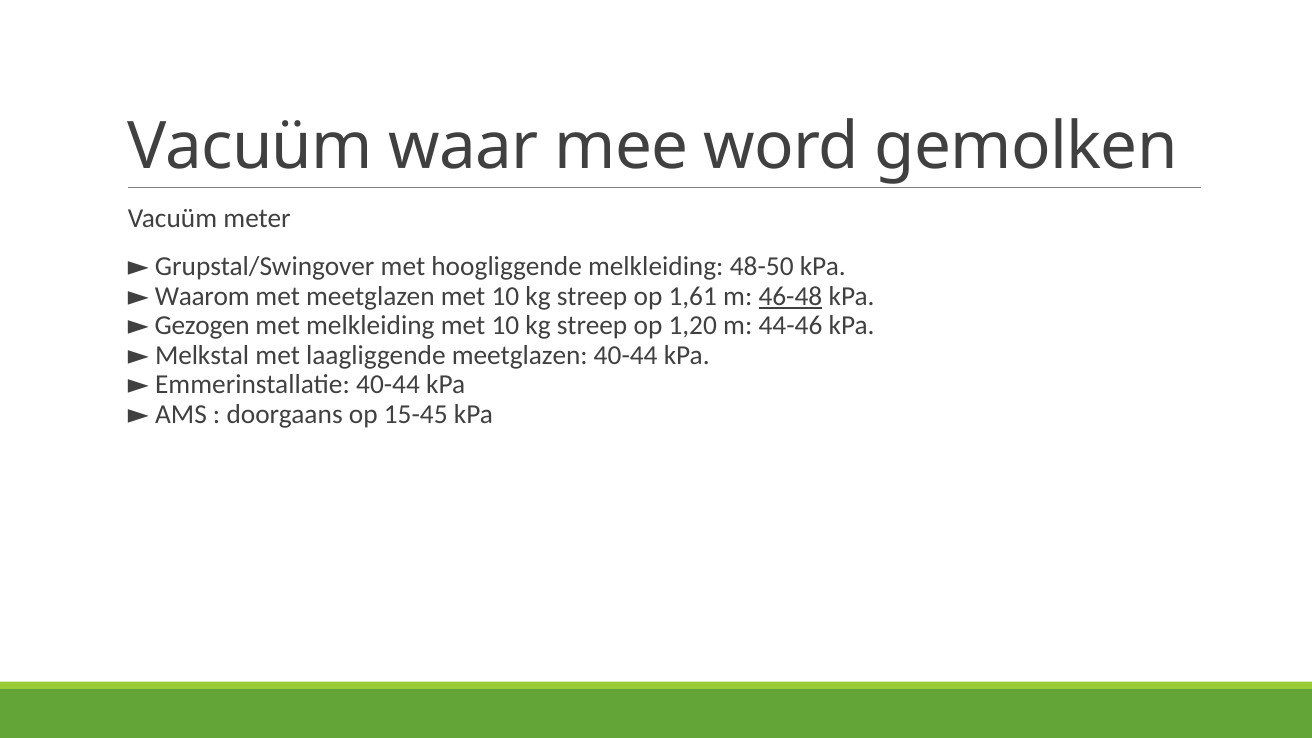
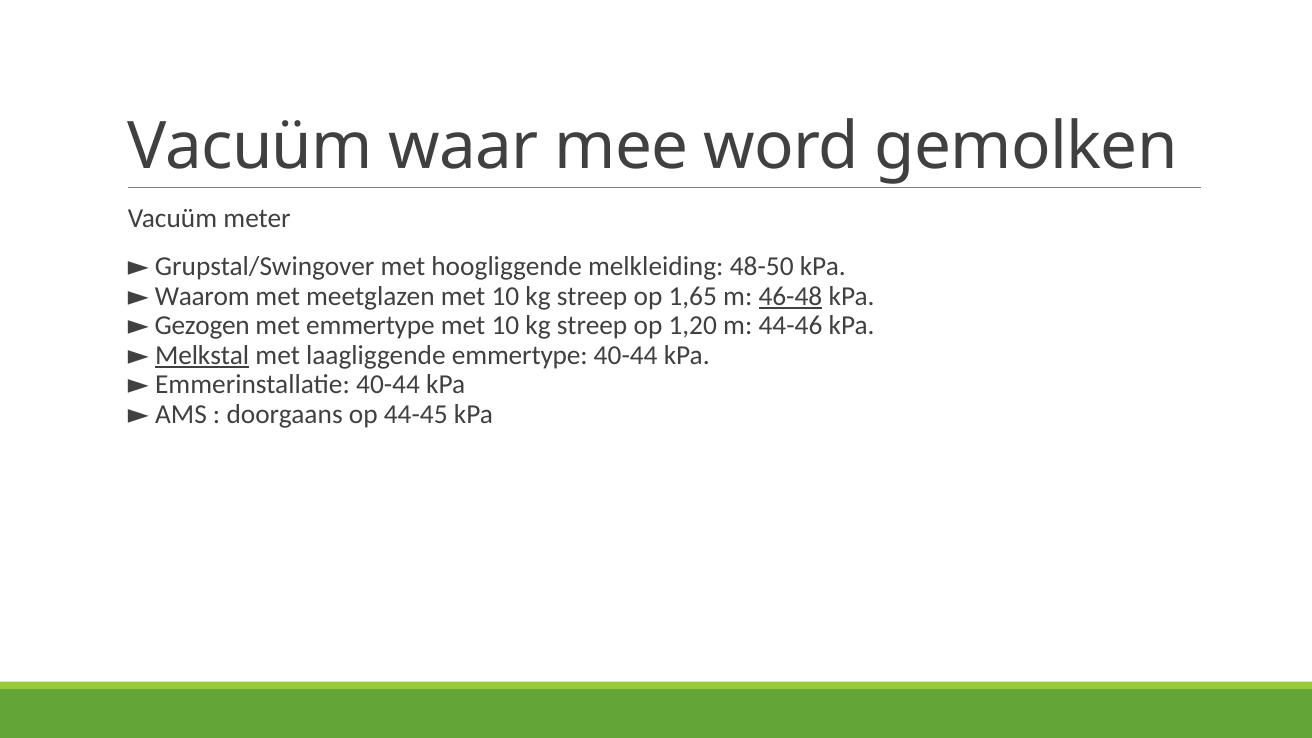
1,61: 1,61 -> 1,65 (693, 296)
met melkleiding: melkleiding -> emmertype (370, 326)
Melkstal underline: none -> present (202, 355)
laagliggende meetglazen: meetglazen -> emmertype (520, 355)
15-45: 15-45 -> 44-45 (416, 414)
